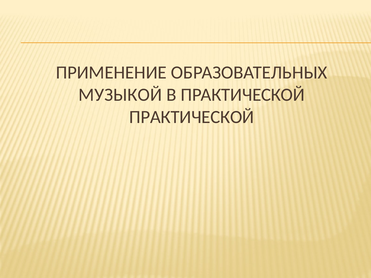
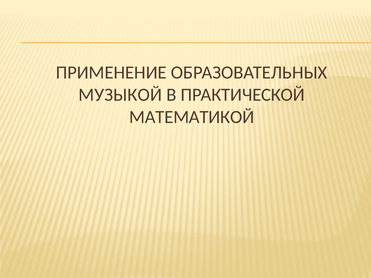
ПРАКТИЧЕСКОЙ: ПРАКТИЧЕСКОЙ -> МАТЕМАТИКОЙ (192, 117)
